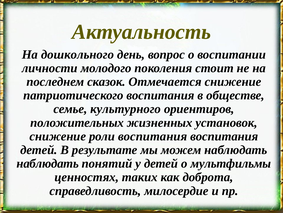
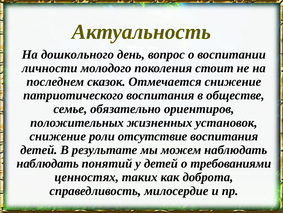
культурного: культурного -> обязательно (126, 109)
роли воспитания: воспитания -> отсутствие (153, 136)
мультфильмы: мультфильмы -> требованиями (231, 163)
